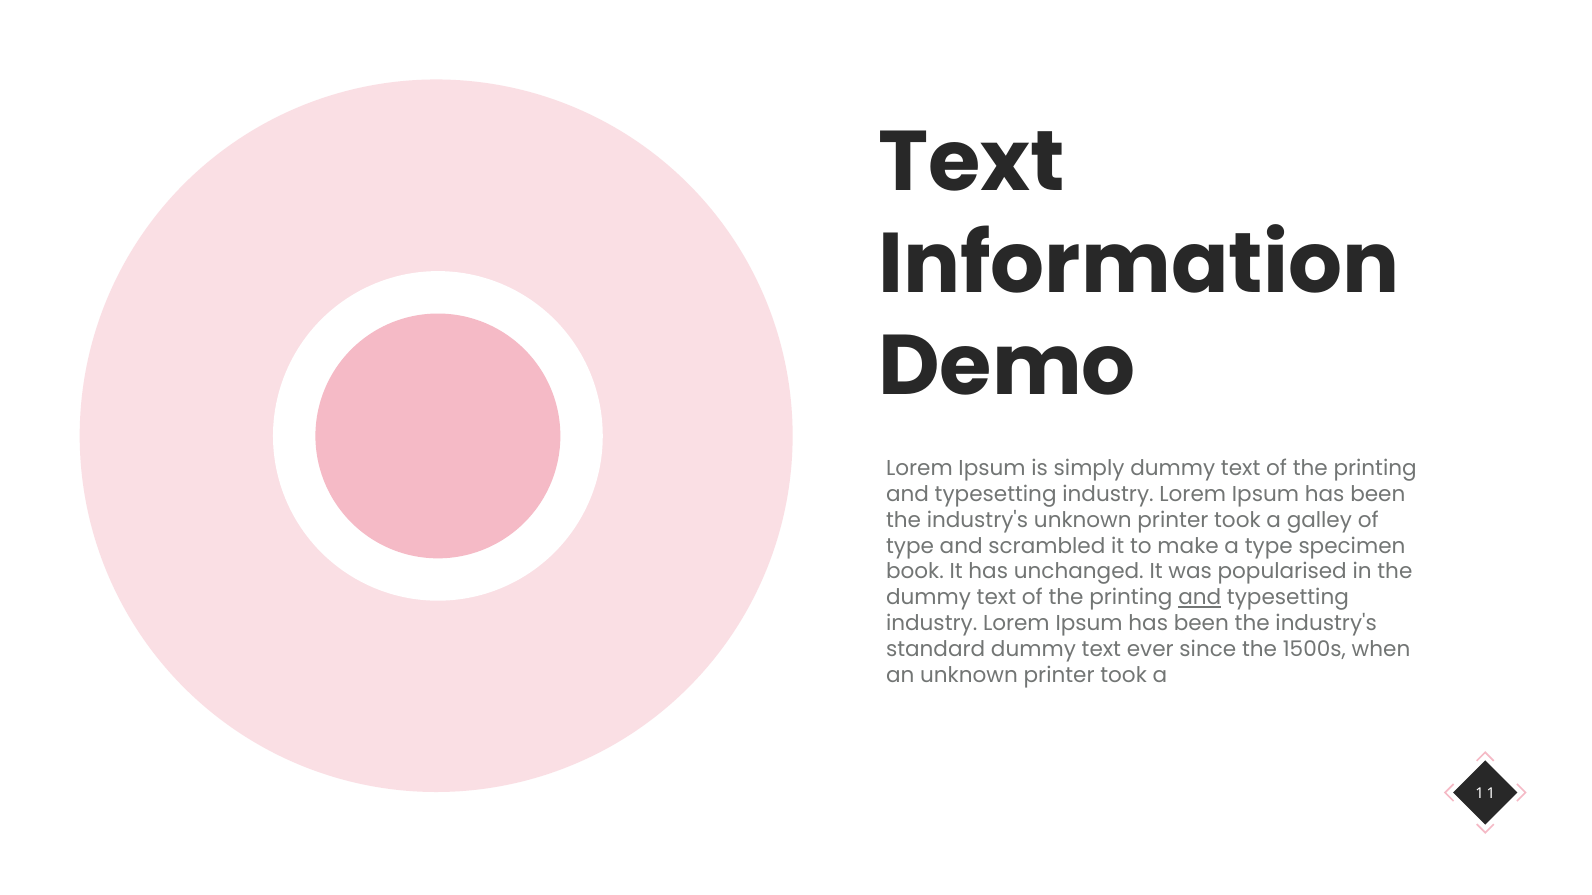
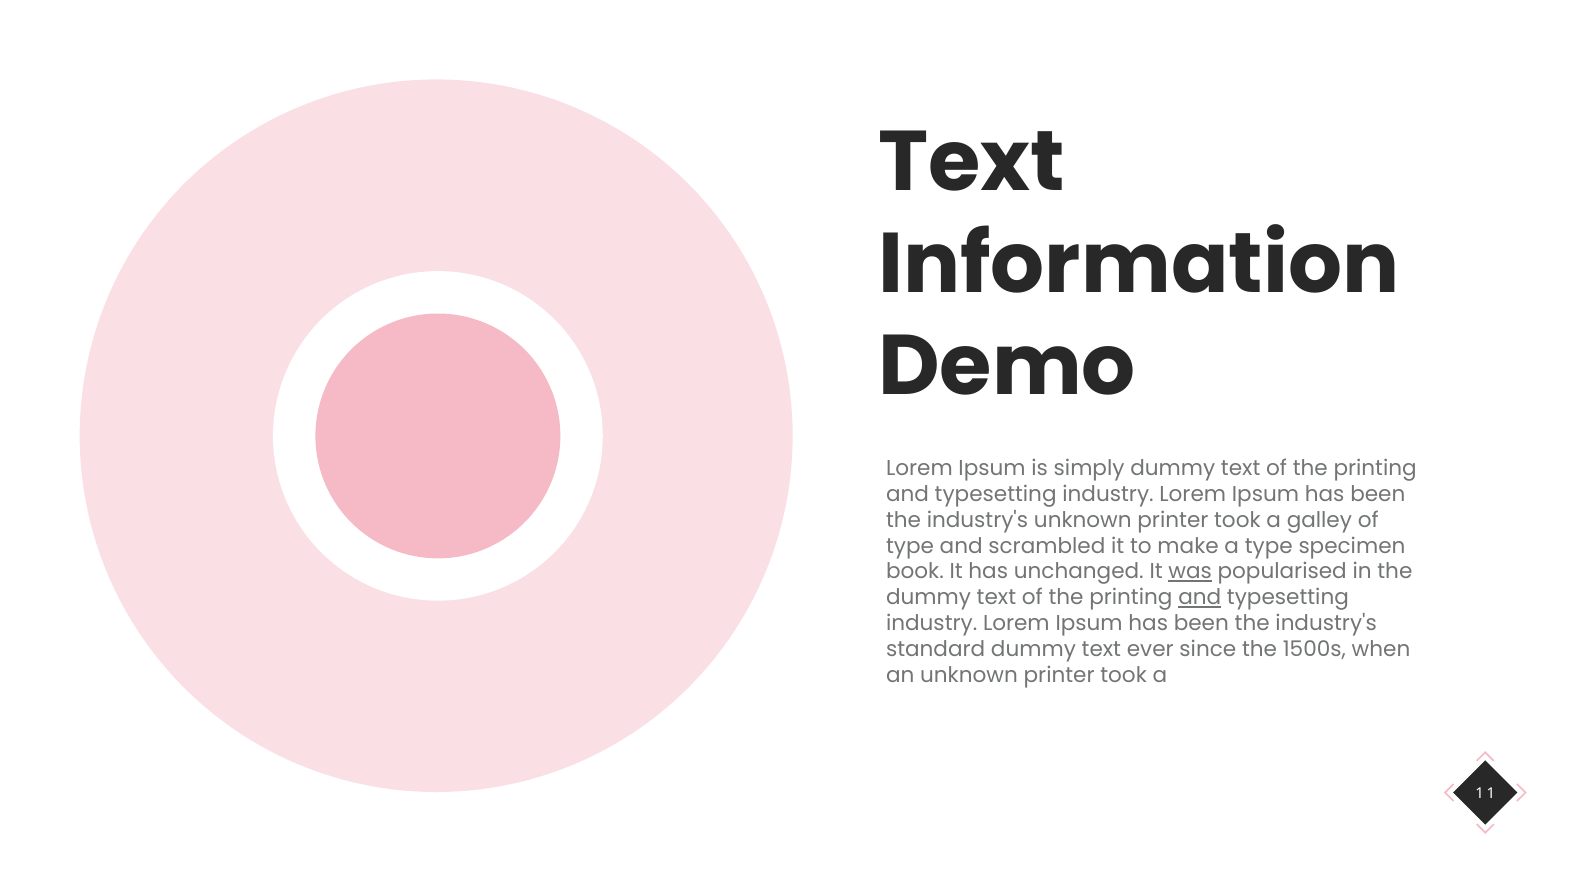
was underline: none -> present (1190, 572)
